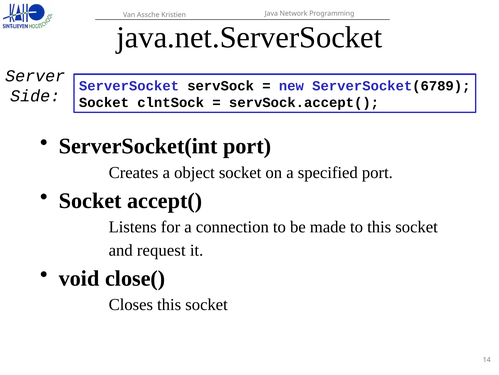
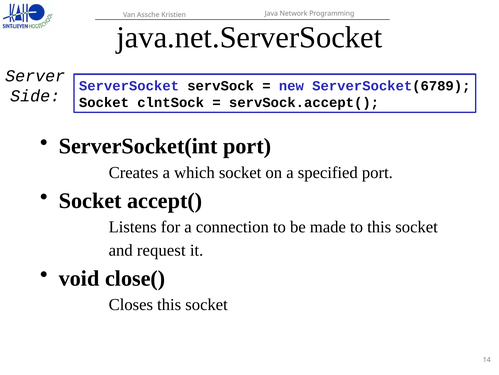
object: object -> which (194, 172)
